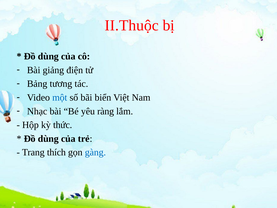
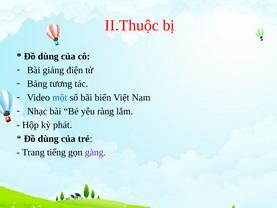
thức: thức -> phát (63, 125)
thích: thích -> tiếng (56, 152)
gàng colour: blue -> purple (95, 152)
